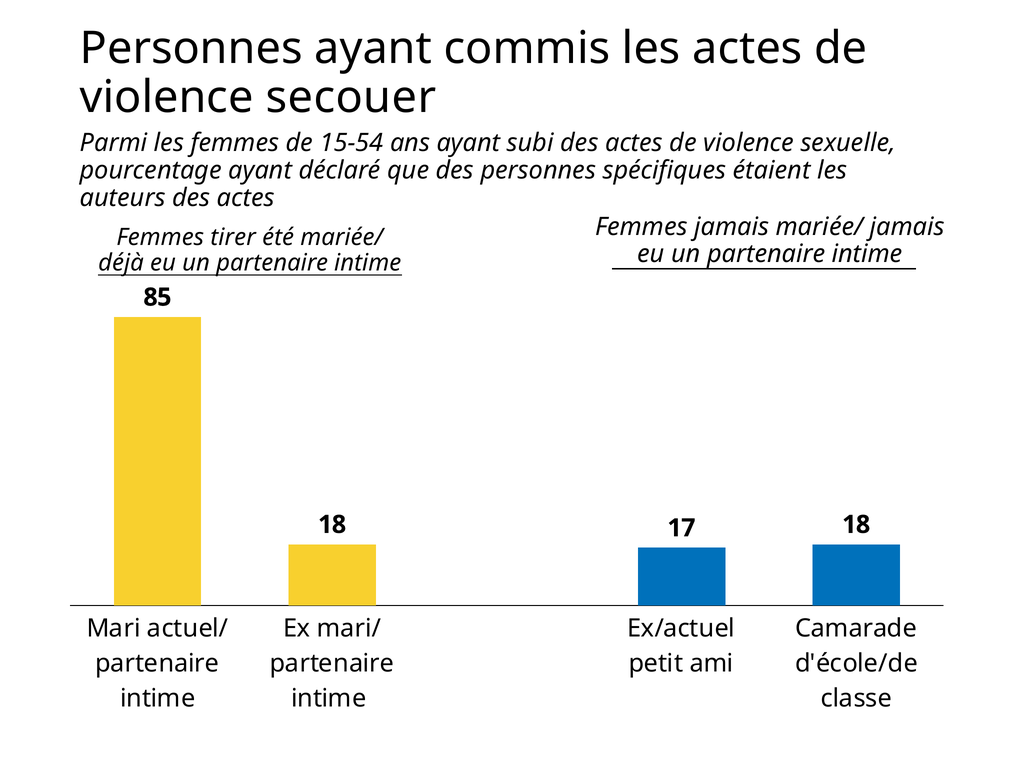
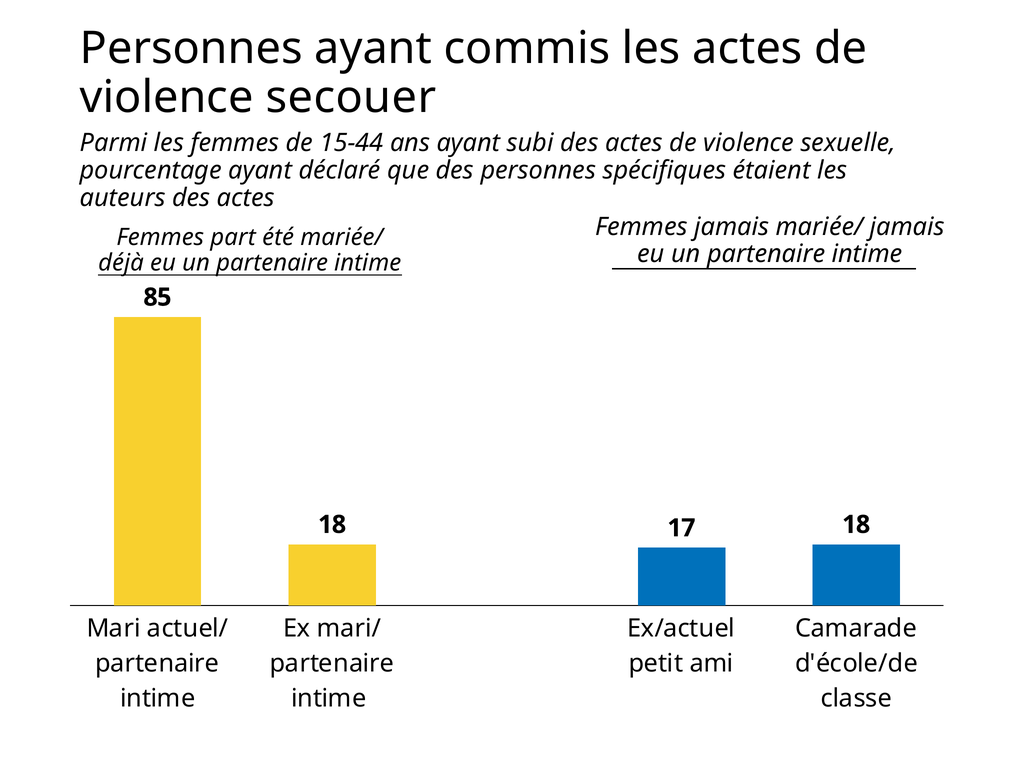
15-54: 15-54 -> 15-44 (352, 143)
tirer: tirer -> part (233, 237)
